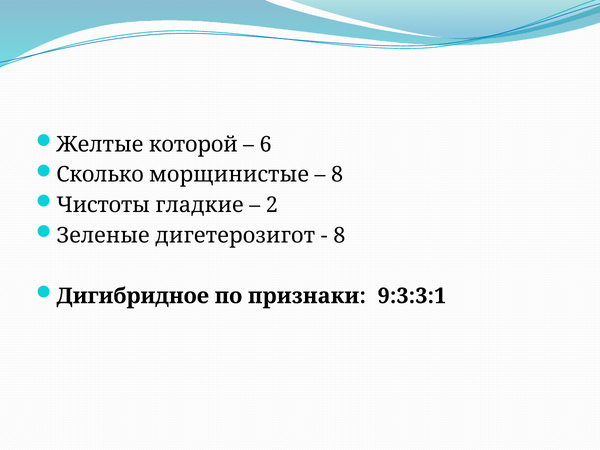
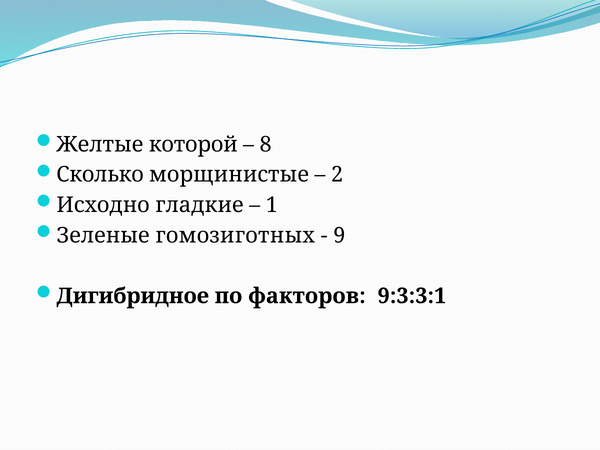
6: 6 -> 8 (266, 144)
8: 8 -> 2 (337, 175)
Чистоты: Чистоты -> Исходно (103, 205)
2: 2 -> 1 (272, 205)
дигетерозигот: дигетерозигот -> гомозиготных (235, 235)
8: 8 -> 9 (339, 235)
признаки: признаки -> факторов (307, 296)
